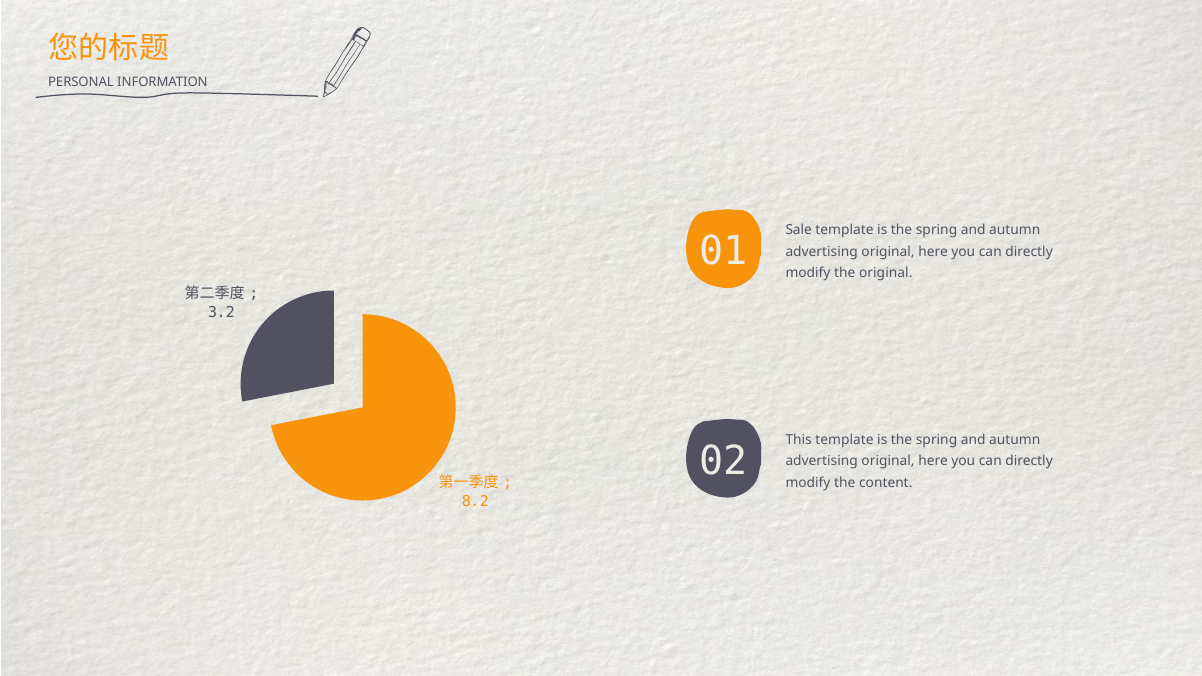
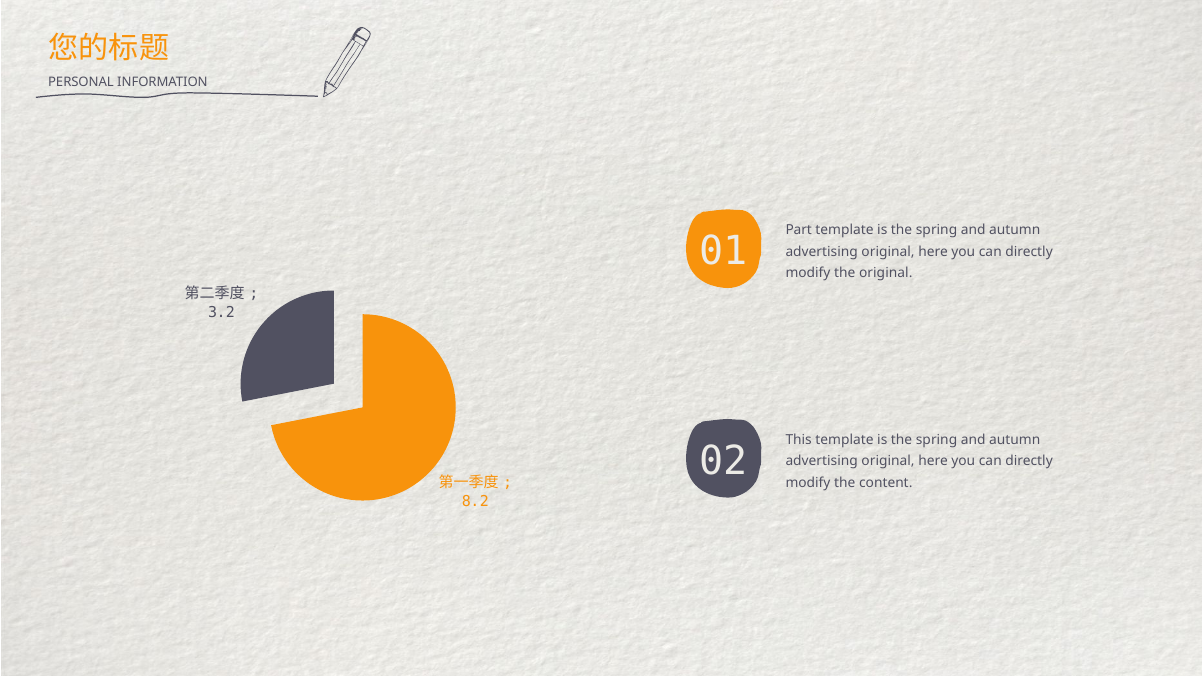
Sale: Sale -> Part (799, 230)
